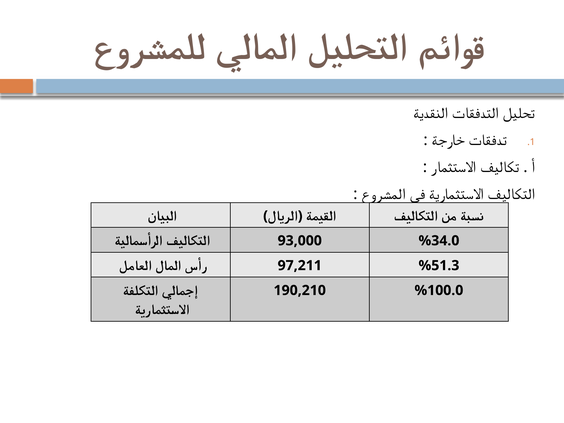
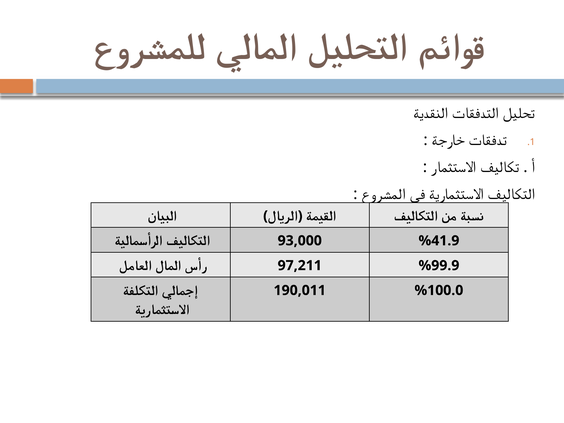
%34.0: %34.0 -> %41.9 (439, 241)
%51.3: %51.3 -> %99.9 (439, 266)
190,210: 190,210 -> 190,011 (300, 290)
